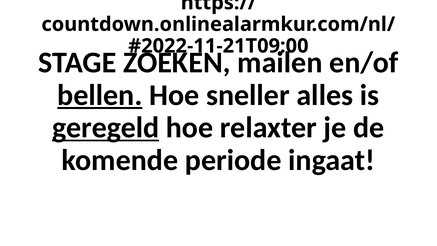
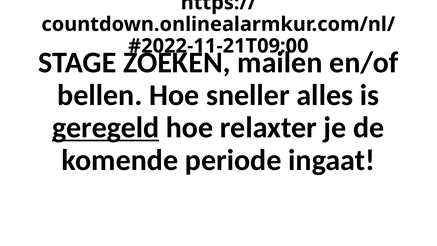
bellen underline: present -> none (100, 95)
